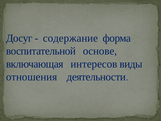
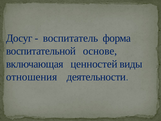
содержание: содержание -> воспитатель (71, 38)
интересов: интересов -> ценностей (94, 64)
